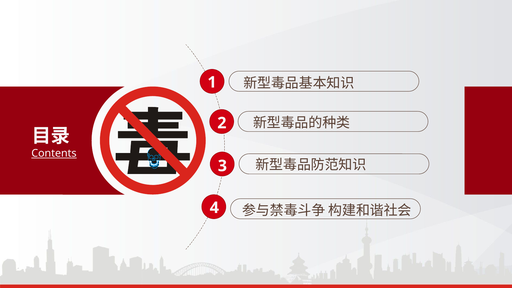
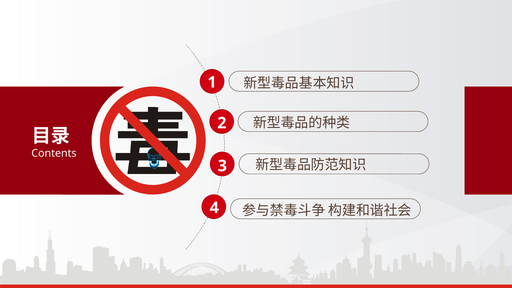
Contents underline: present -> none (54, 153)
